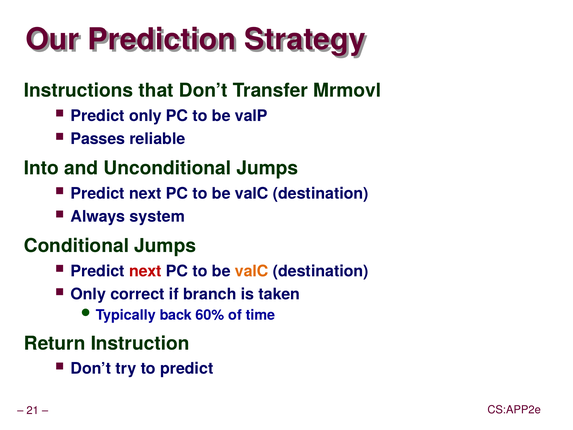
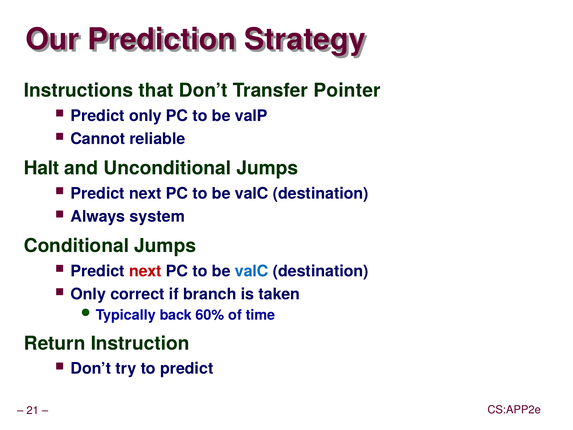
Mrmovl: Mrmovl -> Pointer (347, 90)
Passes: Passes -> Cannot (98, 139)
Into: Into -> Halt (42, 168)
valC colour: orange -> blue (252, 271)
